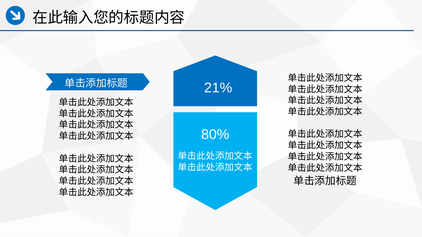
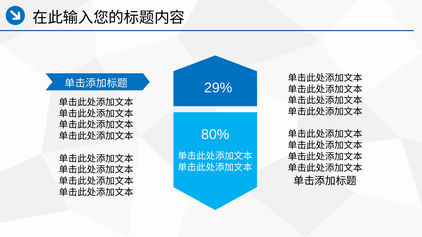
21%: 21% -> 29% (218, 88)
